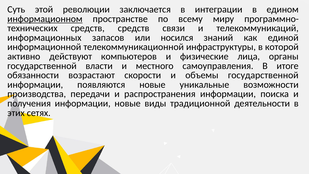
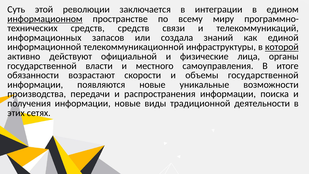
носился: носился -> создала (177, 38)
которой underline: none -> present (282, 47)
компьютеров: компьютеров -> официальной (129, 56)
